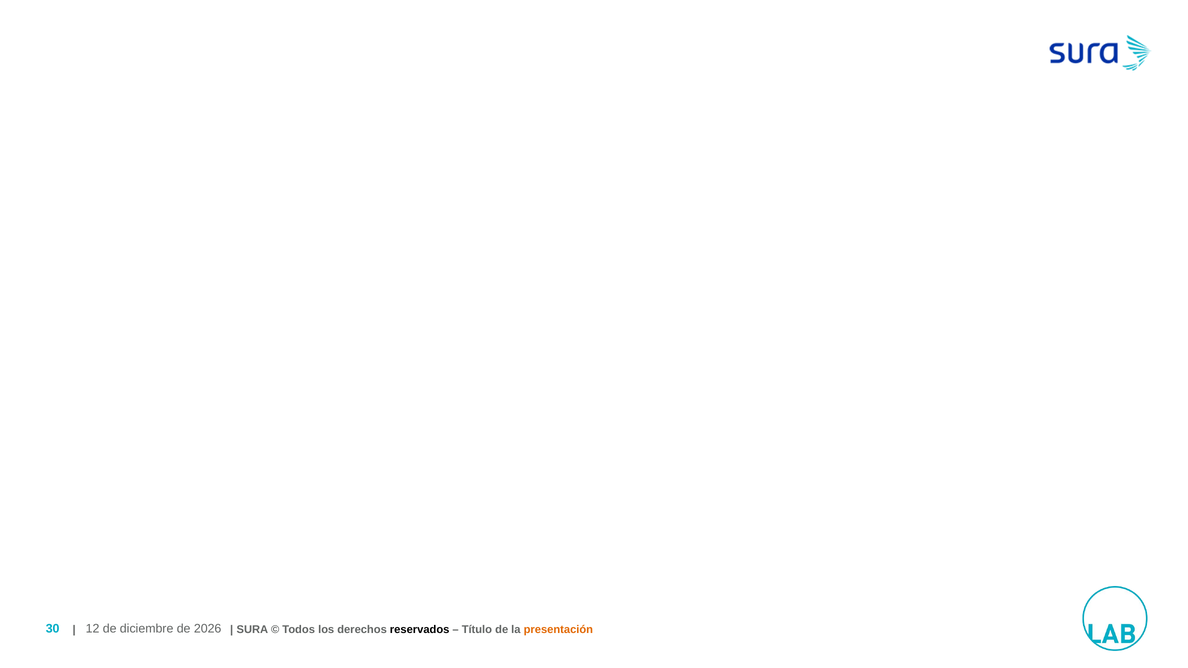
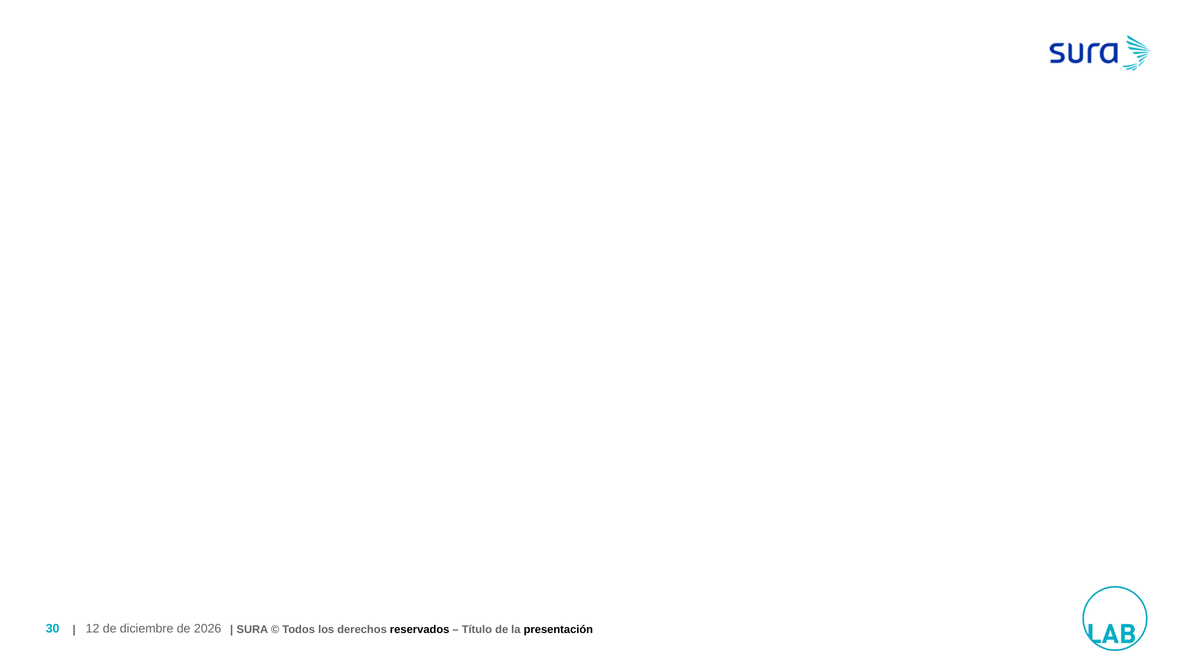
presentación colour: orange -> black (558, 630)
